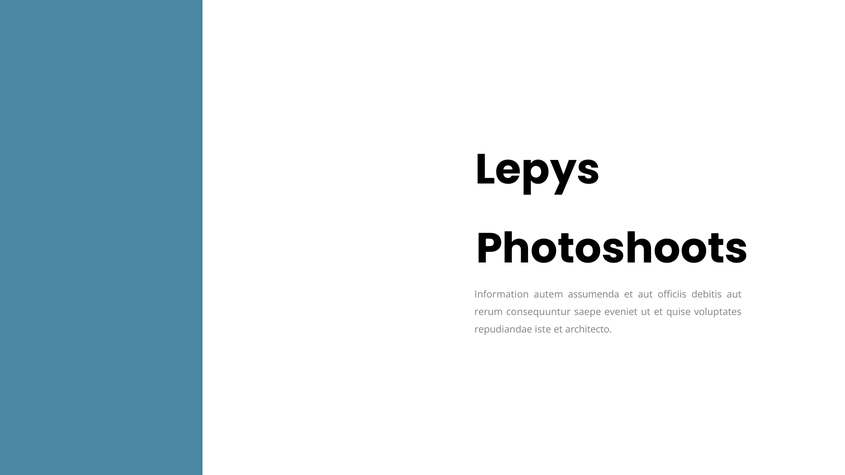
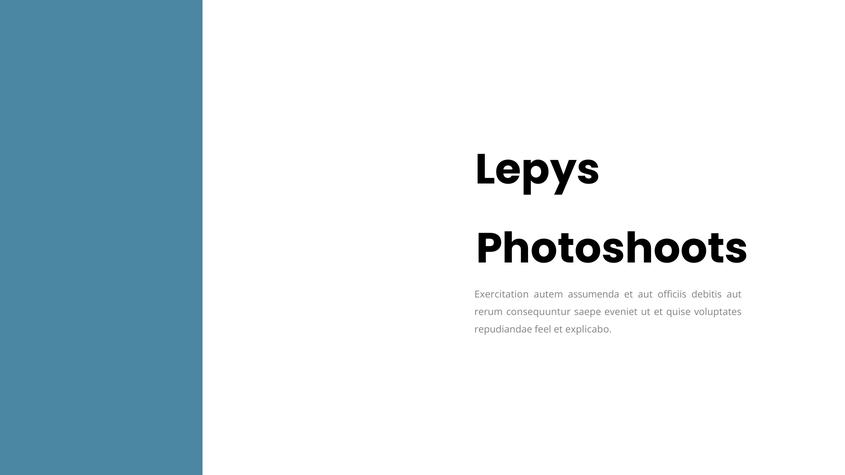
Information: Information -> Exercitation (502, 295)
iste: iste -> feel (543, 330)
architecto: architecto -> explicabo (588, 330)
